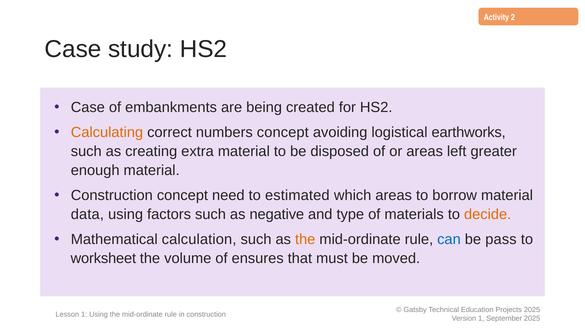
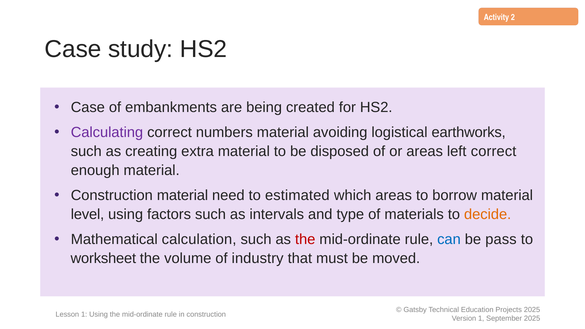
Calculating colour: orange -> purple (107, 132)
numbers concept: concept -> material (283, 132)
left greater: greater -> correct (494, 151)
Construction concept: concept -> material (182, 195)
data: data -> level (87, 214)
negative: negative -> intervals (277, 214)
the colour: orange -> red (305, 239)
ensures: ensures -> industry (258, 258)
